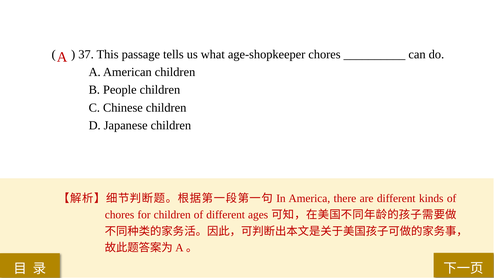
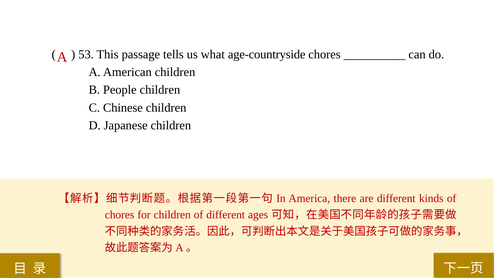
37: 37 -> 53 (86, 54)
age-shopkeeper: age-shopkeeper -> age-countryside (267, 54)
